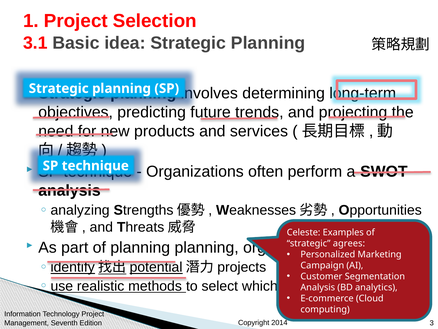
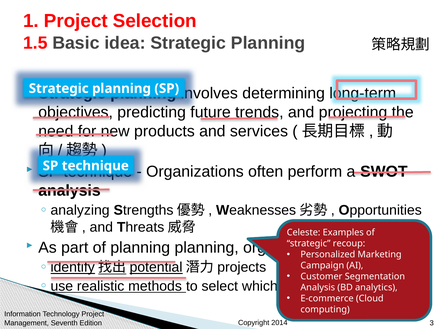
3.1: 3.1 -> 1.5 (35, 43)
agrees: agrees -> recoup (349, 243)
